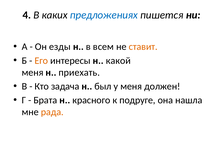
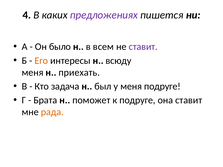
предложениях colour: blue -> purple (104, 15)
езды: езды -> было (60, 47)
ставит colour: orange -> purple (143, 47)
какой: какой -> всюду (118, 61)
меня должен: должен -> подруге (162, 86)
красного: красного -> поможет (91, 100)
она нашла: нашла -> ставит (189, 100)
